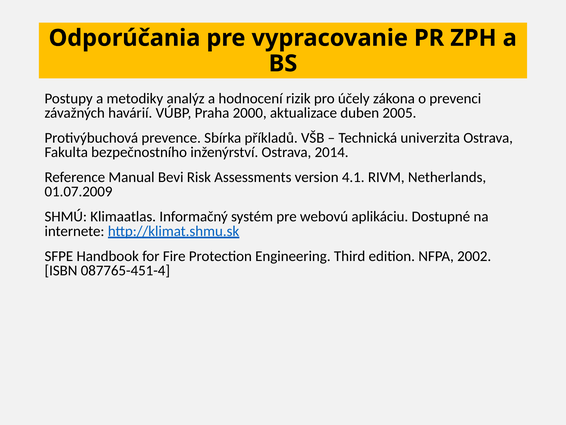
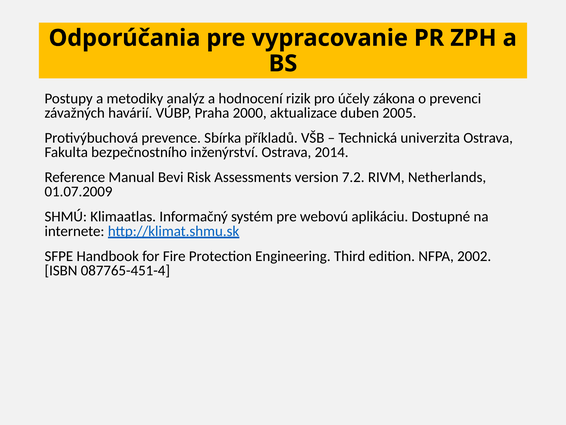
4.1: 4.1 -> 7.2 (353, 177)
